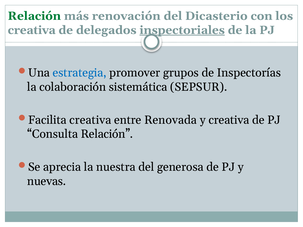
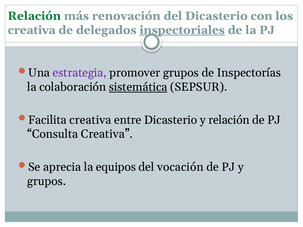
estrategia colour: blue -> purple (80, 73)
sistemática underline: none -> present (138, 87)
entre Renovada: Renovada -> Dicasterio (171, 120)
y creativa: creativa -> relación (229, 120)
Consulta Relación: Relación -> Creativa (107, 134)
nuestra: nuestra -> equipos (116, 167)
generosa: generosa -> vocación (180, 167)
nuevas: nuevas -> grupos (47, 181)
